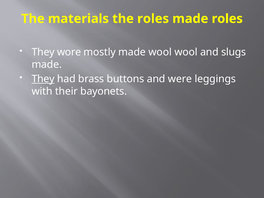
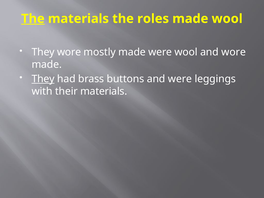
The underline: none -> present (33, 19)
made roles: roles -> wool (227, 19)
made wool: wool -> were (160, 52)
and slugs: slugs -> wore (234, 52)
their bayonets: bayonets -> materials (104, 91)
